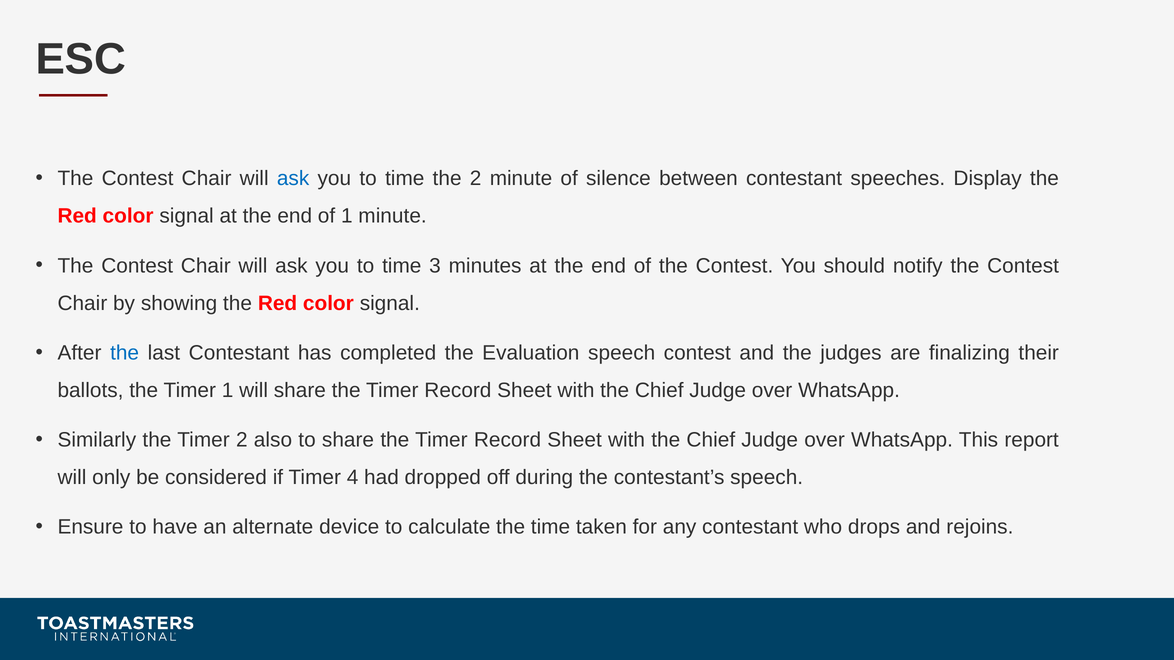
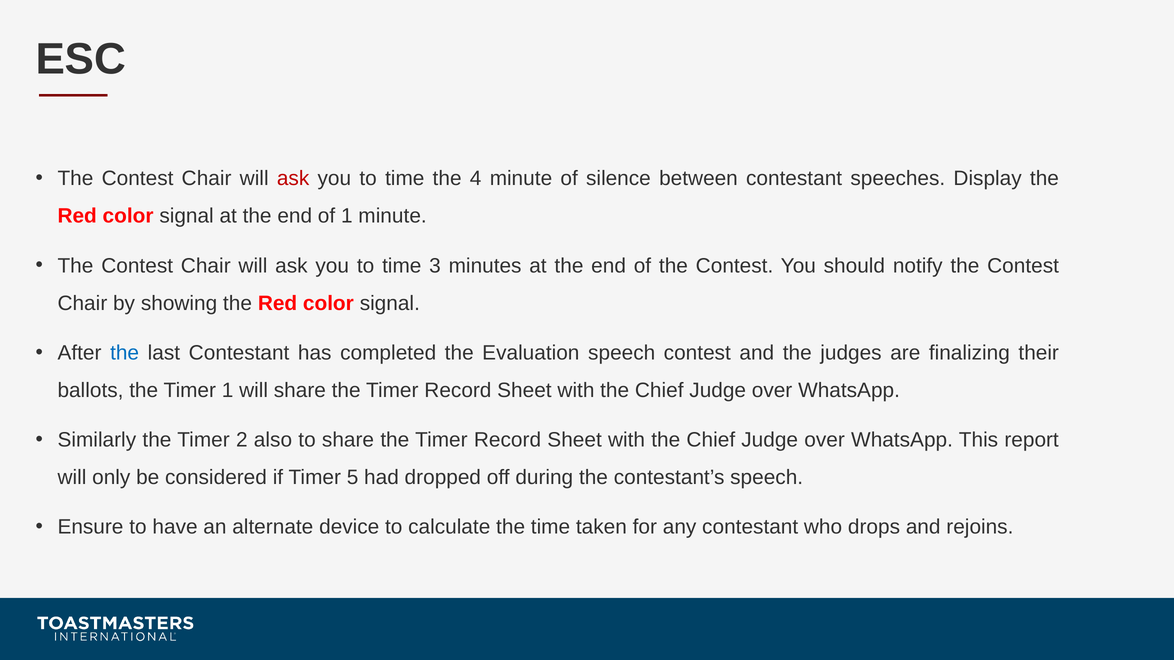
ask colour: blue -> red (293, 179)
the 2: 2 -> 4 (476, 179)
4: 4 -> 5 (353, 478)
